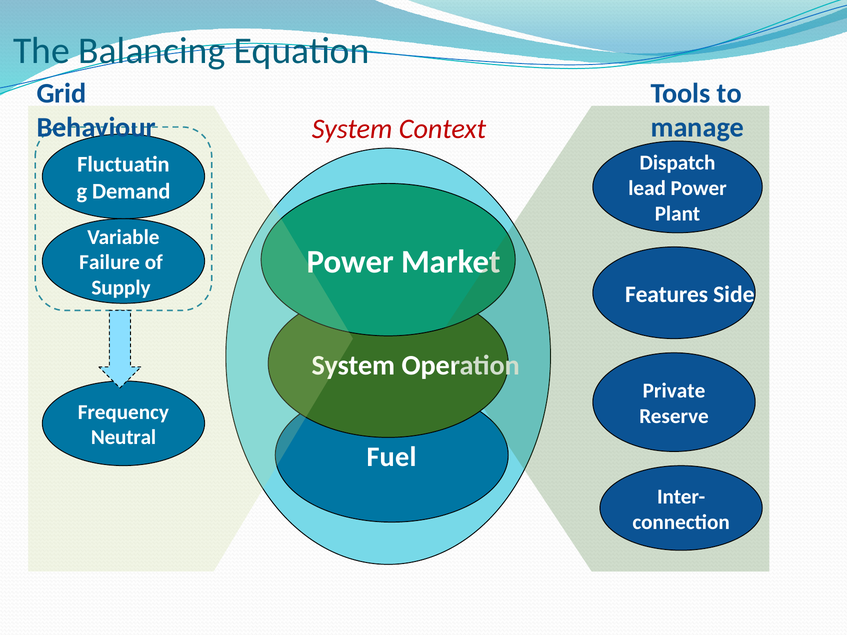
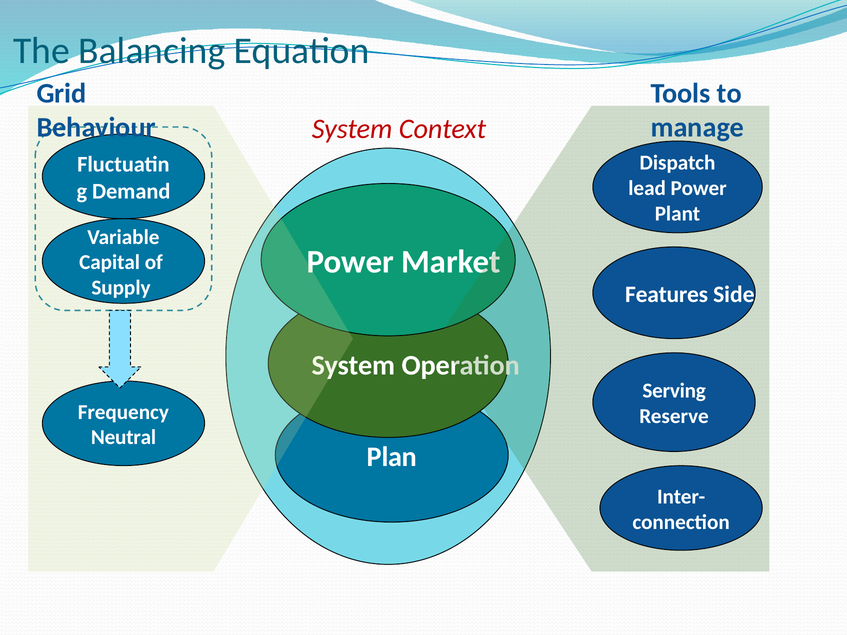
Failure: Failure -> Capital (110, 263)
Private: Private -> Serving (674, 391)
Fuel: Fuel -> Plan (392, 457)
